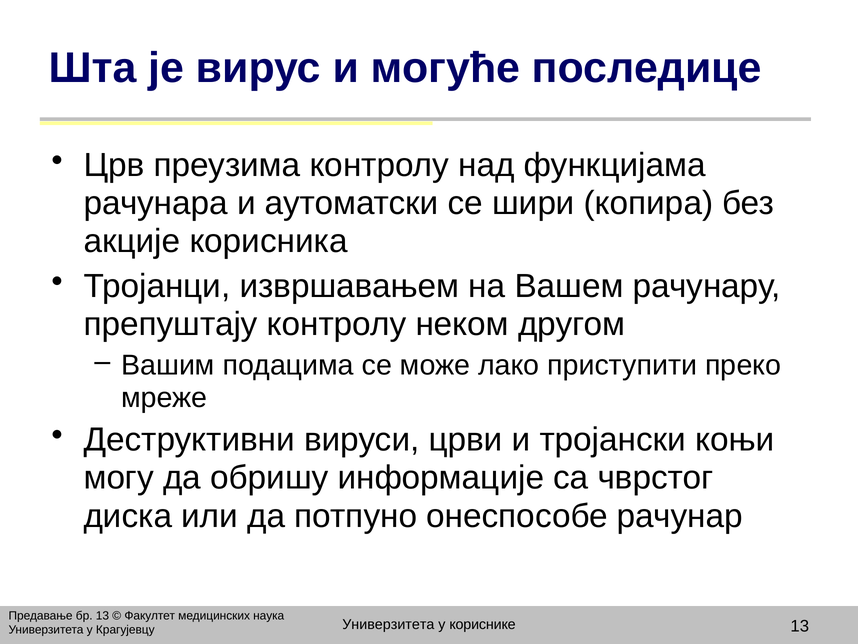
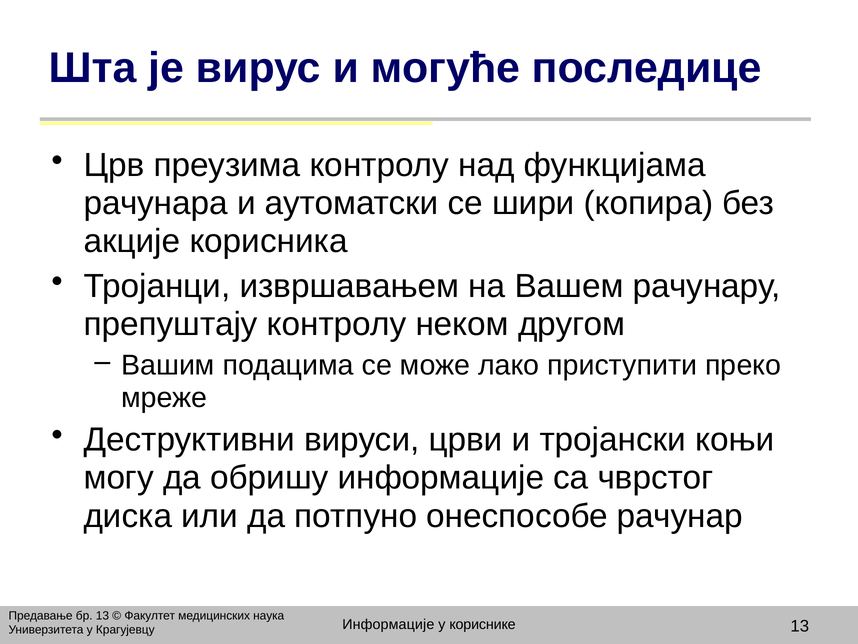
Универзитета: Универзитета -> Информације (388, 624)
